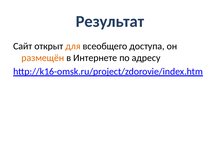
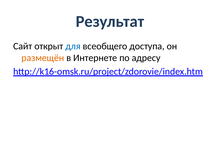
для colour: orange -> blue (73, 46)
